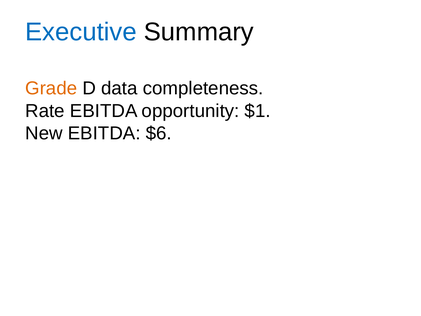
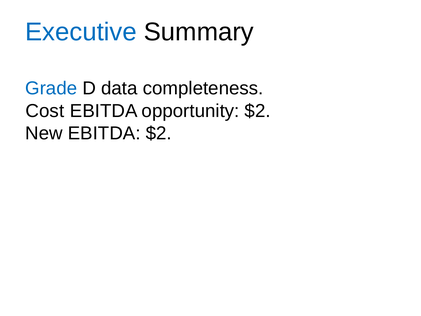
Grade colour: orange -> blue (51, 88)
Rate: Rate -> Cost (45, 111)
opportunity $1: $1 -> $2 (258, 111)
EBITDA $6: $6 -> $2 (159, 133)
